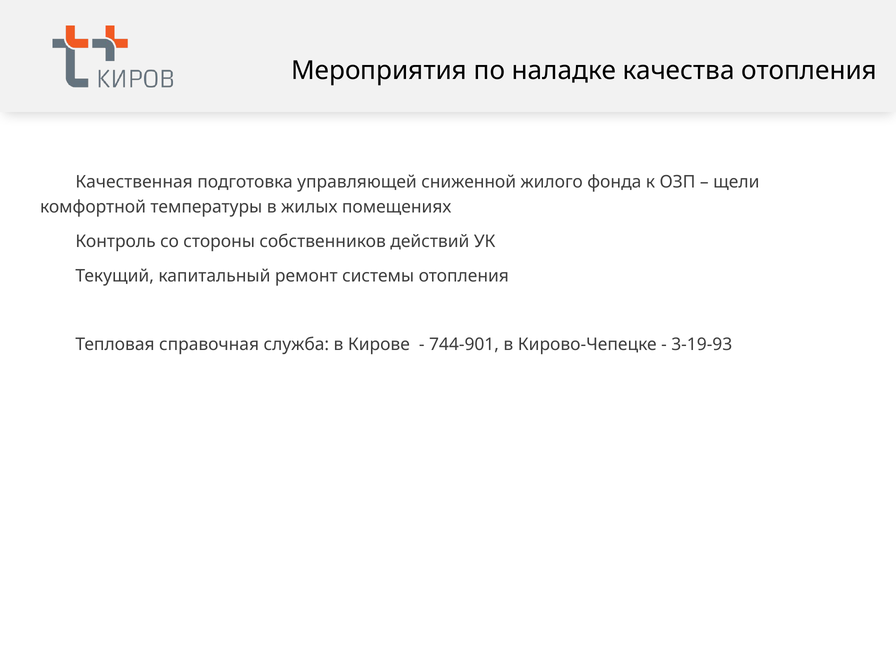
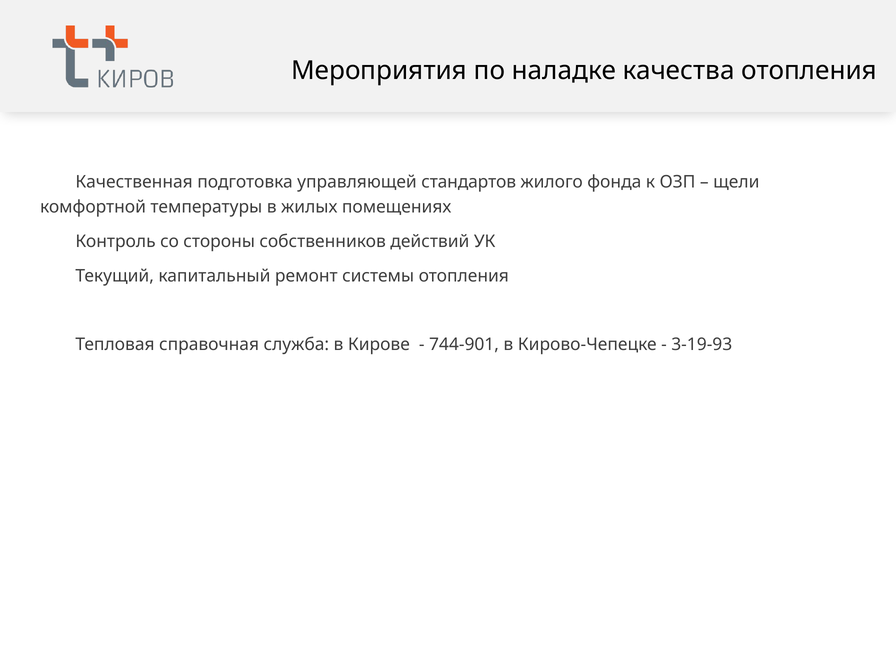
сниженной: сниженной -> стандартов (469, 182)
